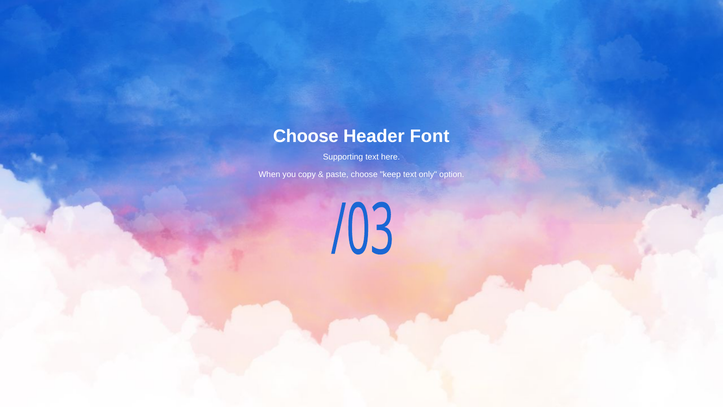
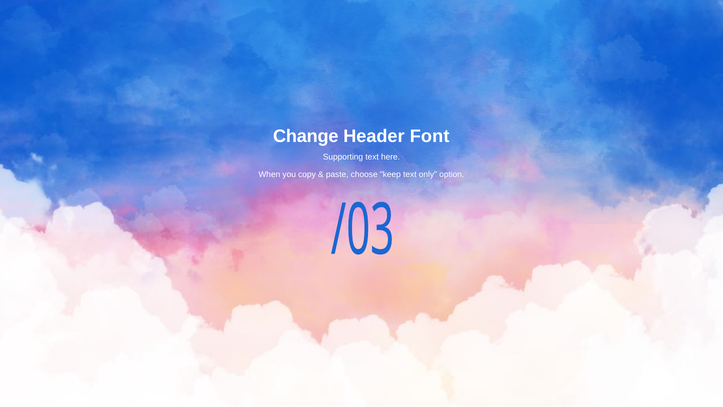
Choose: Choose -> Change (306, 136)
